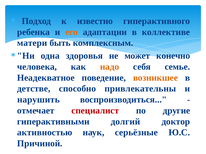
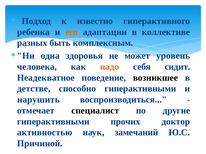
матери: матери -> разных (32, 43)
конечно: конечно -> уровень (173, 56)
семье: семье -> сидит (177, 67)
возникшее colour: orange -> black (155, 78)
способно привлекательны: привлекательны -> гиперактивными (140, 89)
специалист colour: red -> black (95, 111)
долгий: долгий -> прочих (126, 122)
серьёзные: серьёзные -> замечаний (136, 133)
